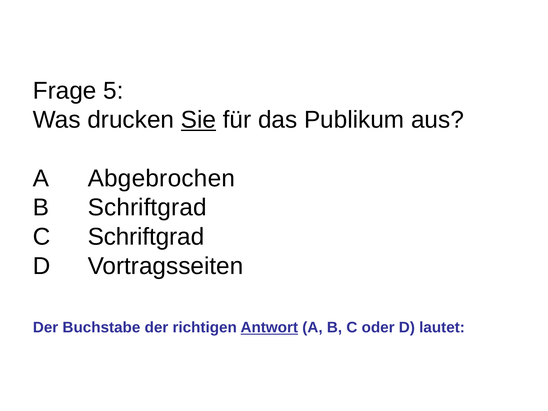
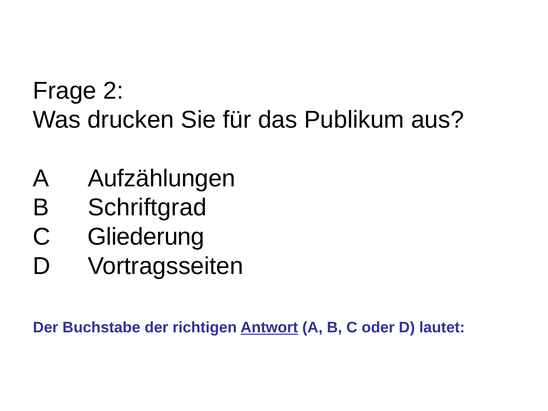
5: 5 -> 2 (113, 91)
Sie underline: present -> none (198, 120)
Abgebrochen: Abgebrochen -> Aufzählungen (162, 178)
C Schriftgrad: Schriftgrad -> Gliederung (146, 237)
